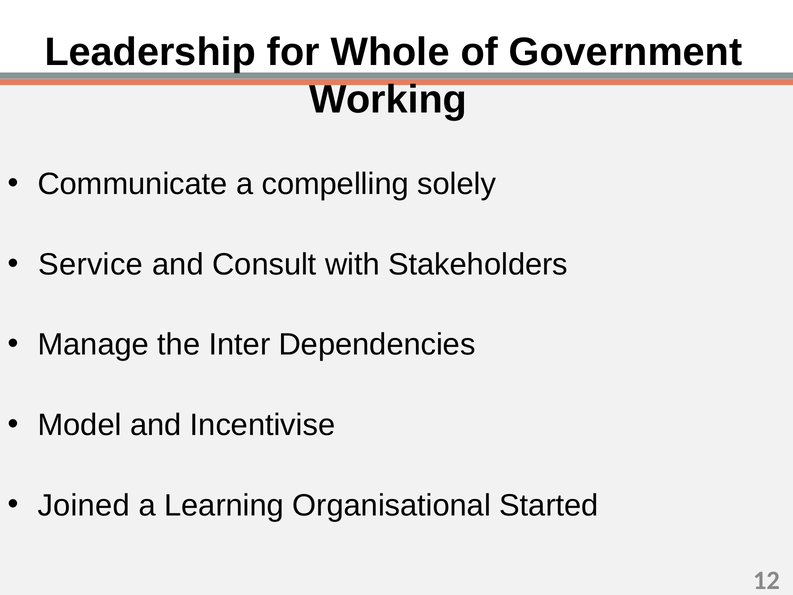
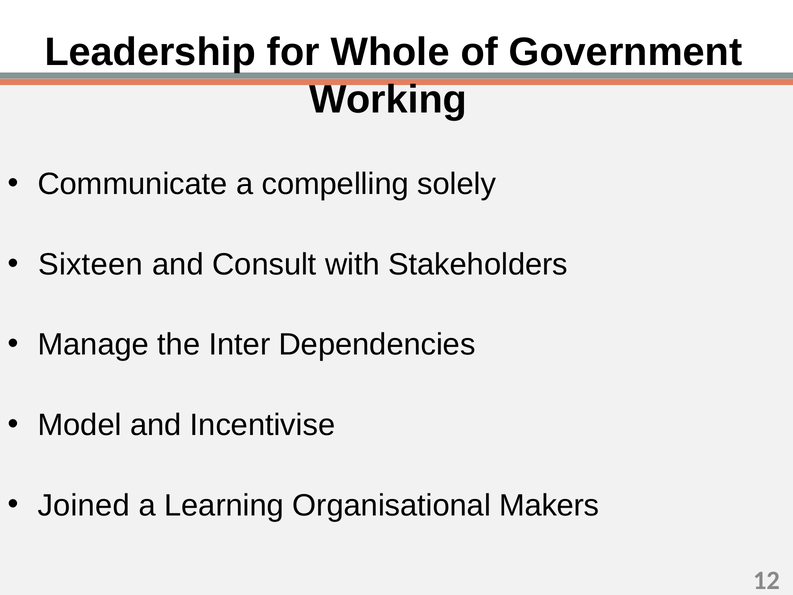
Service: Service -> Sixteen (91, 264)
Started: Started -> Makers (549, 505)
